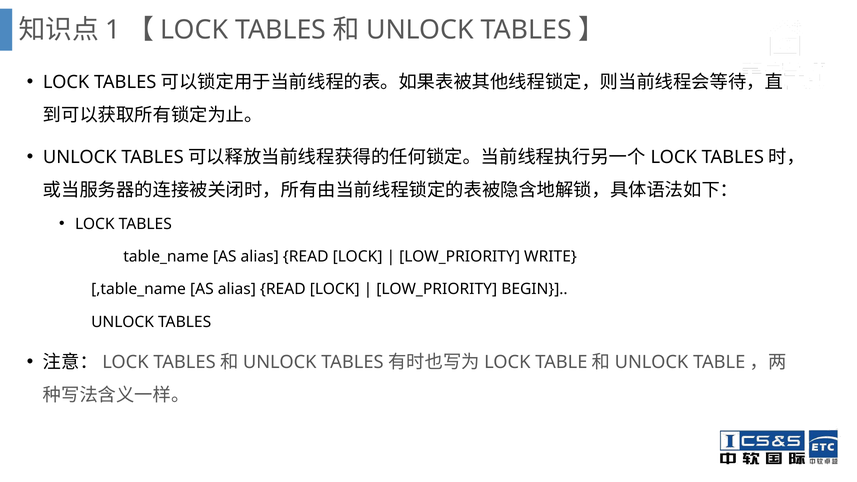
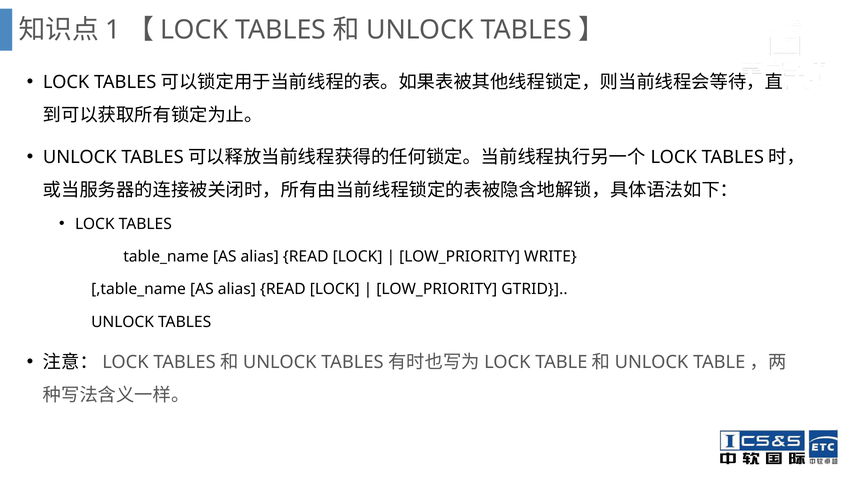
BEGIN: BEGIN -> GTRID (534, 289)
